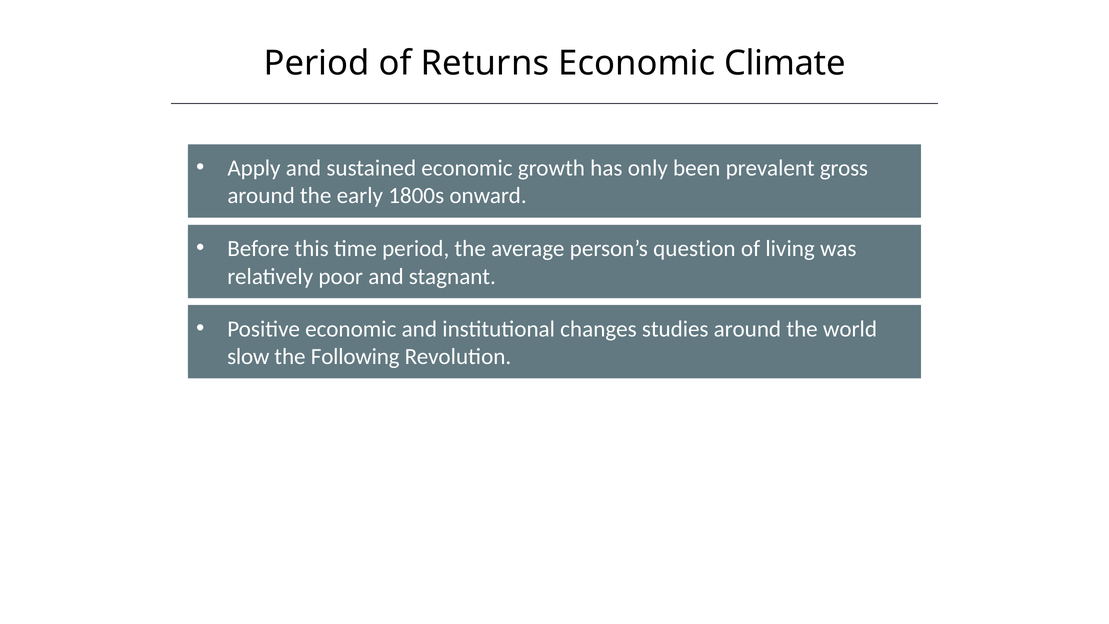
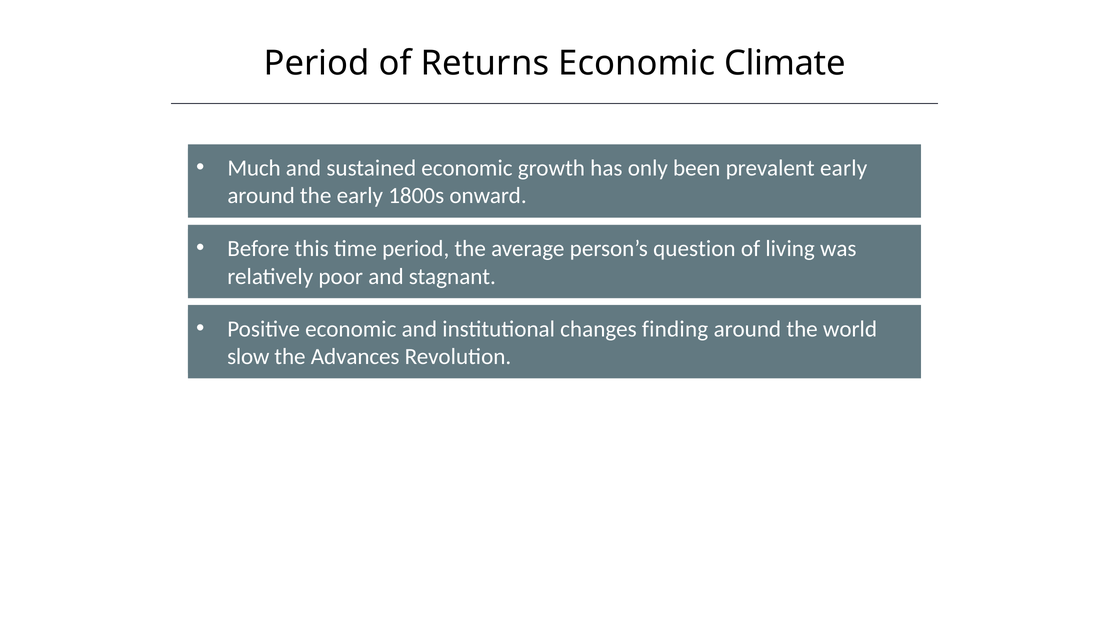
Apply: Apply -> Much (254, 168)
prevalent gross: gross -> early (844, 168)
studies: studies -> finding (675, 329)
Following: Following -> Advances (355, 357)
